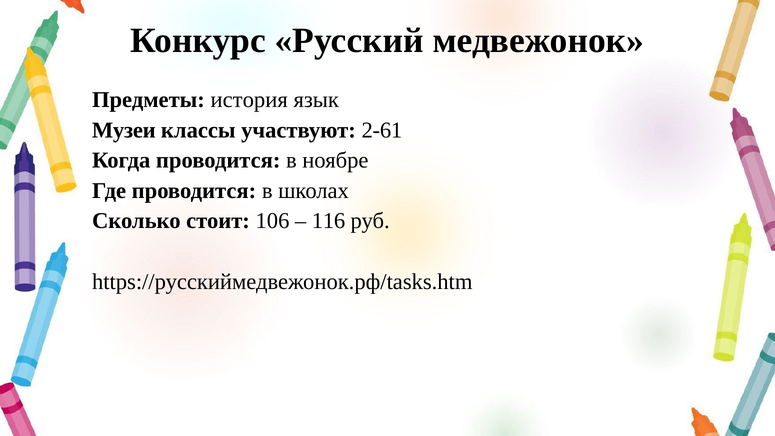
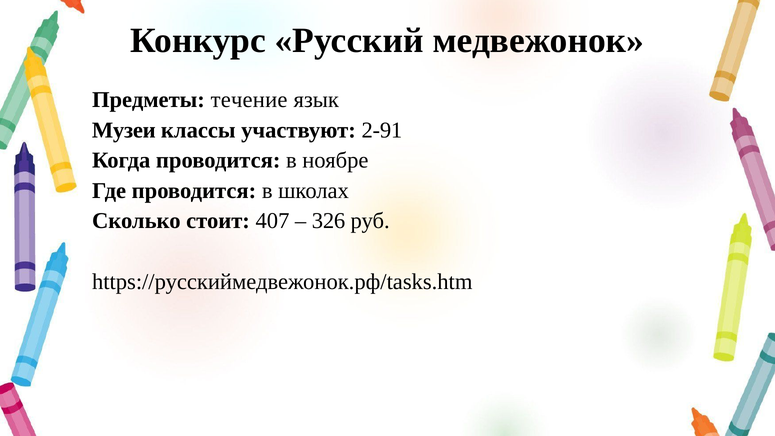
история: история -> течение (249, 100)
2-61: 2-61 -> 2-91 (382, 130)
106: 106 -> 407 (273, 221)
116: 116 -> 326 (329, 221)
